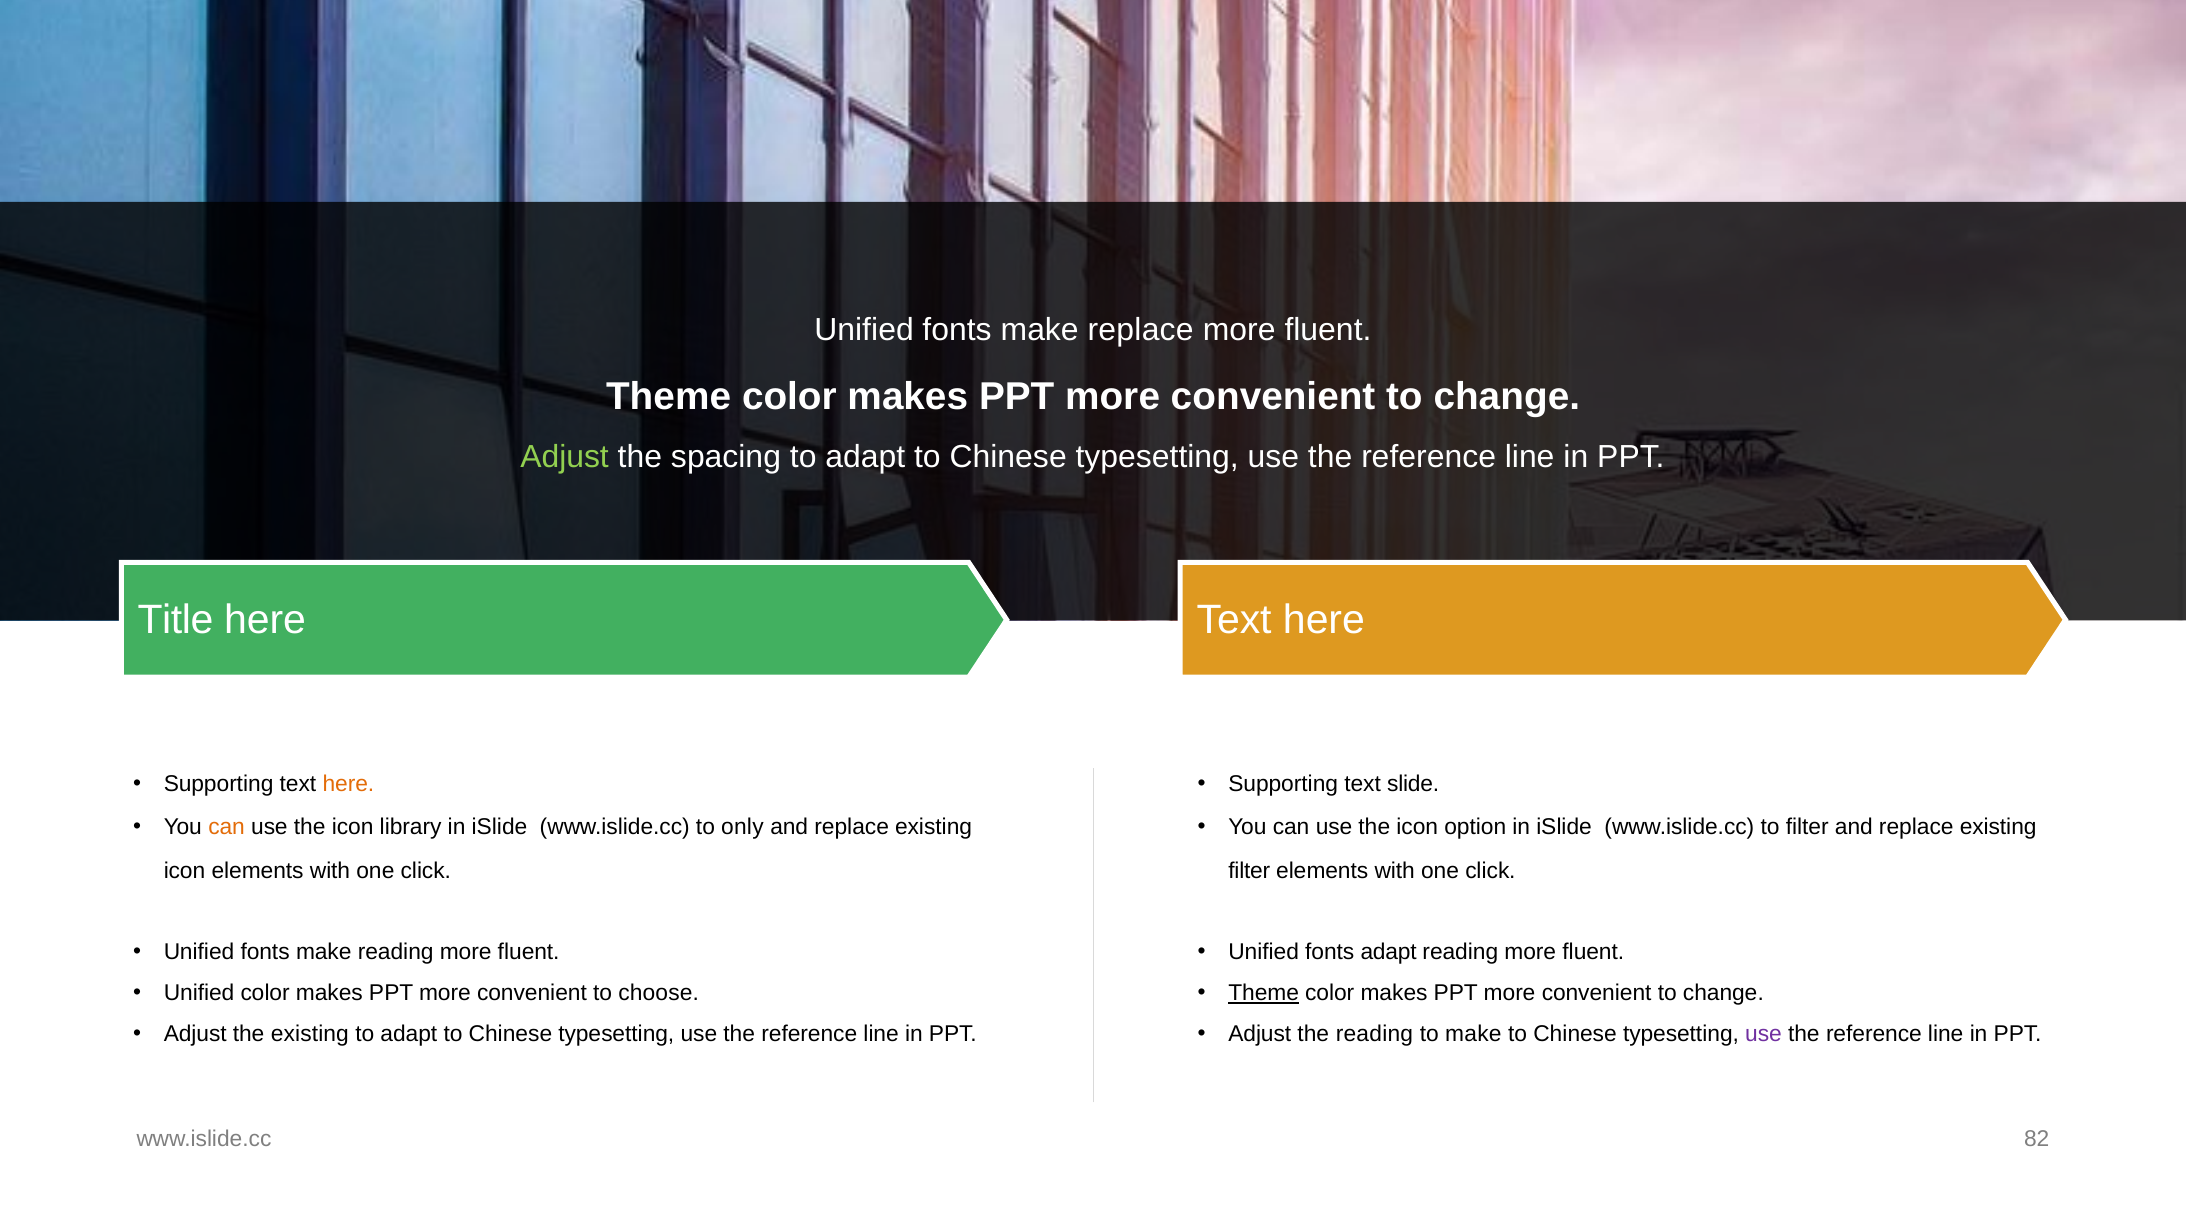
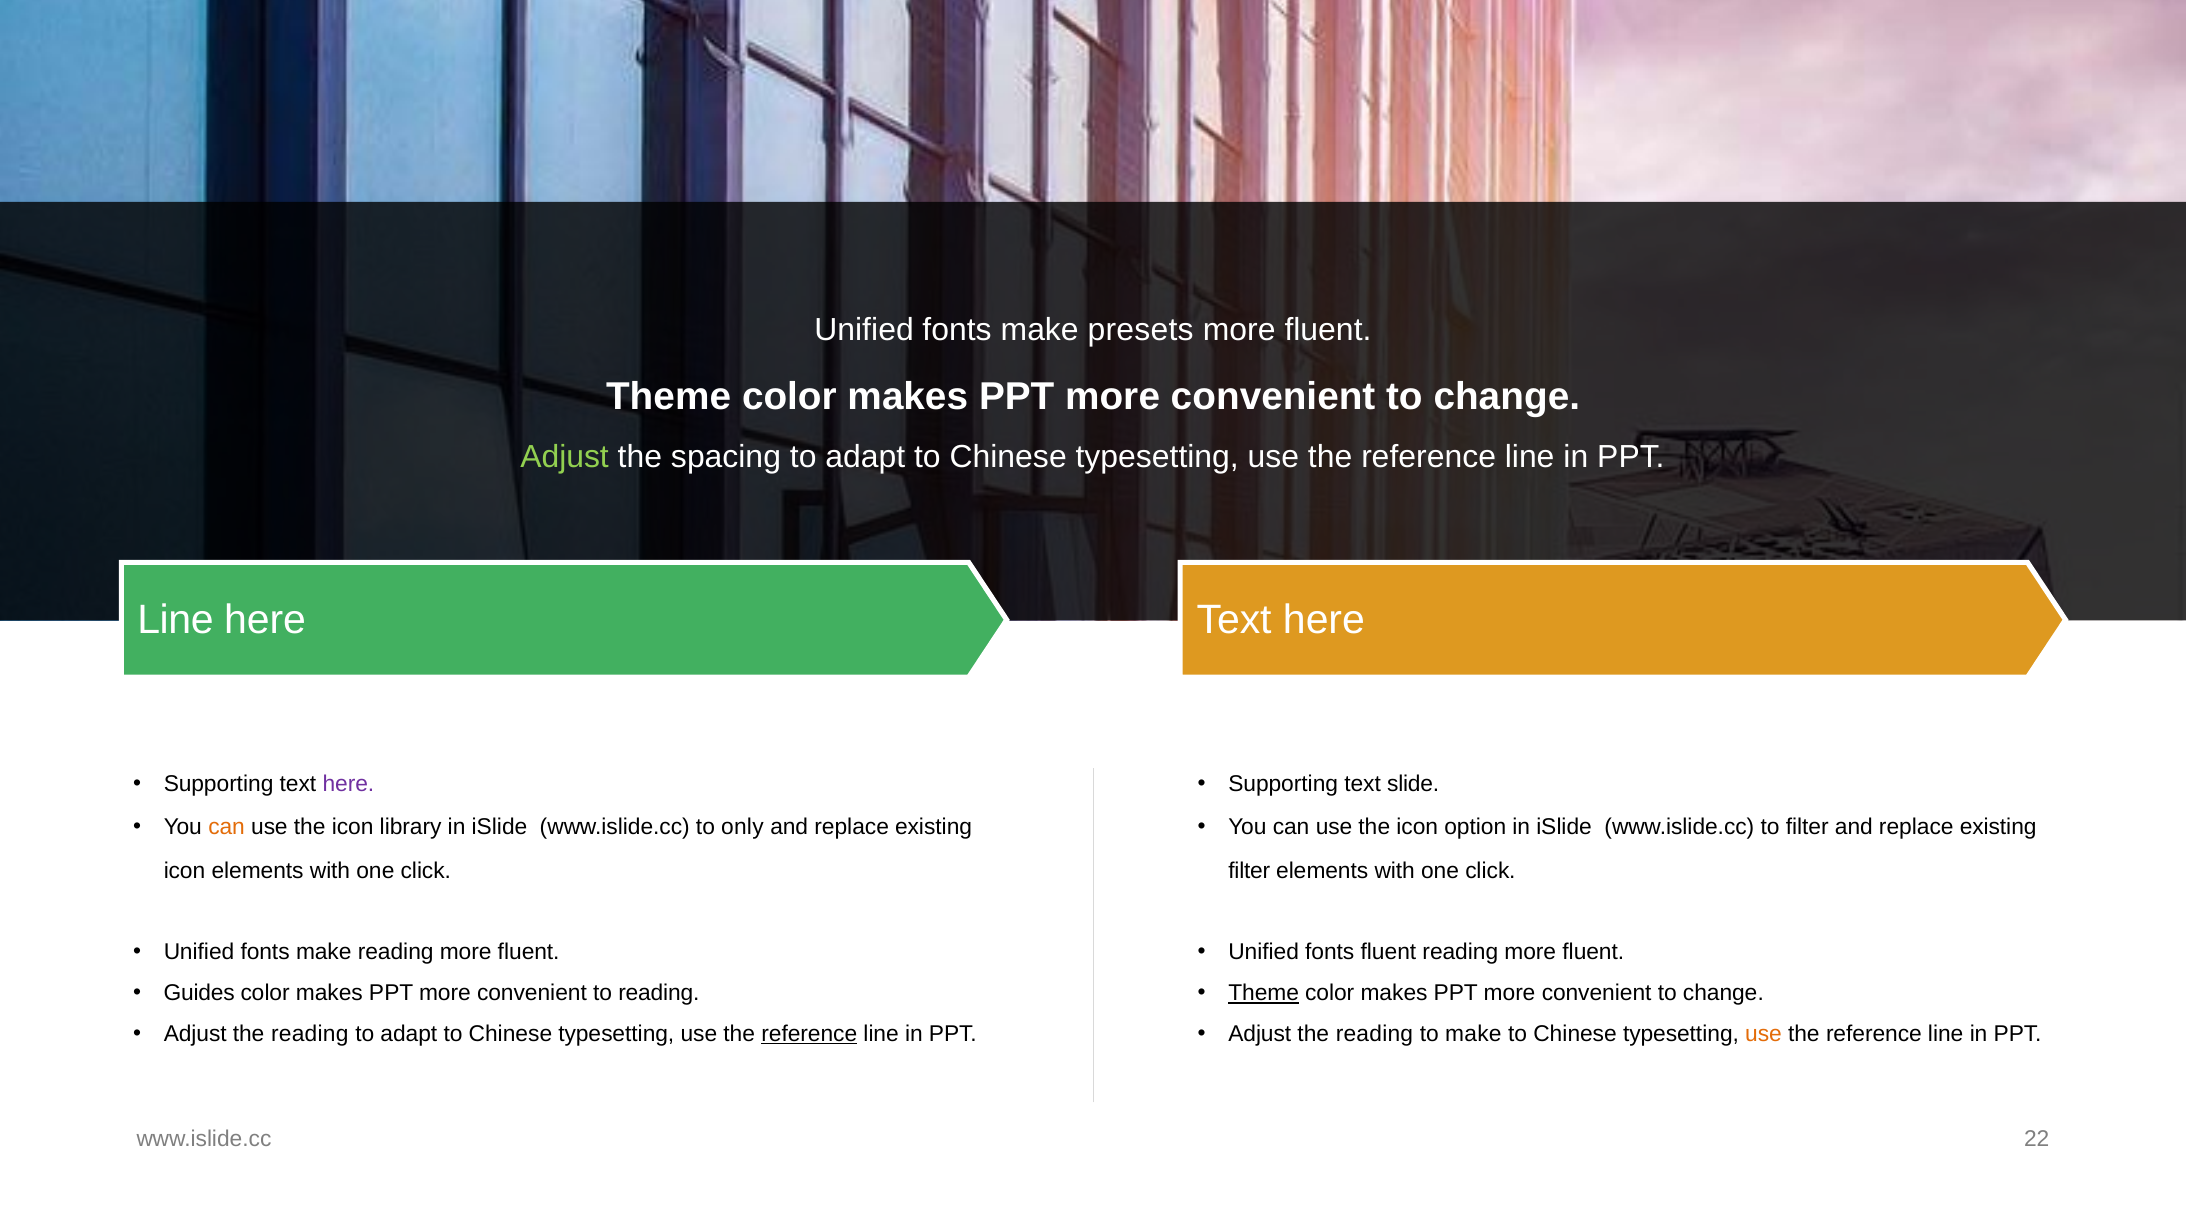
make replace: replace -> presets (1141, 330)
Title: Title -> Line (175, 619)
here colour: orange -> purple (348, 784)
fonts adapt: adapt -> fluent (1388, 952)
Unified: Unified -> Guides (199, 993)
to choose: choose -> reading (659, 993)
existing: existing -> reading (310, 1033)
reference underline: none -> present (809, 1033)
use colour: purple -> orange (1764, 1033)
82: 82 -> 22 (2037, 1139)
